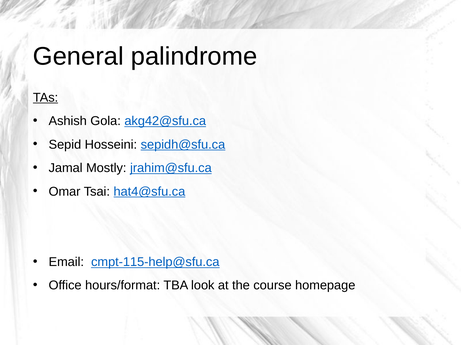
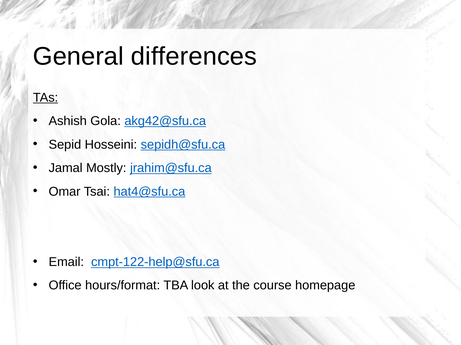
palindrome: palindrome -> differences (194, 56)
cmpt-115-help@sfu.ca: cmpt-115-help@sfu.ca -> cmpt-122-help@sfu.ca (155, 262)
